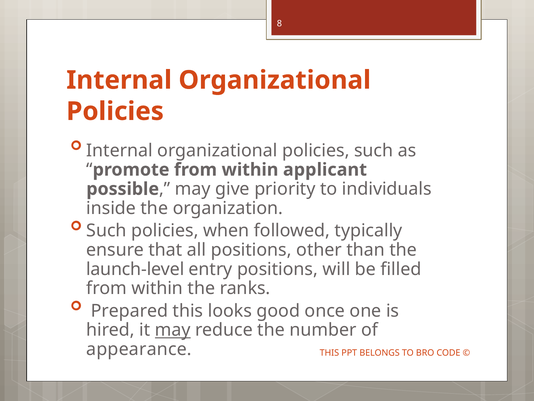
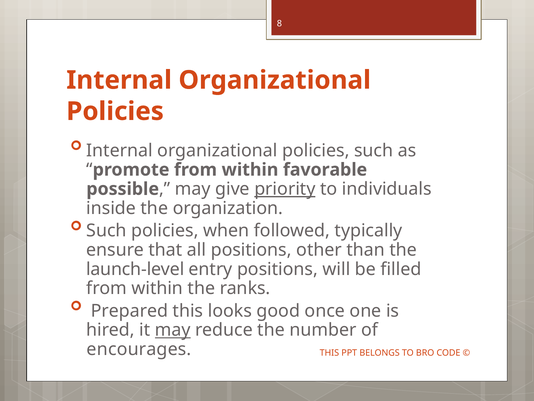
applicant: applicant -> favorable (325, 170)
priority underline: none -> present (285, 189)
appearance: appearance -> encourages (139, 349)
